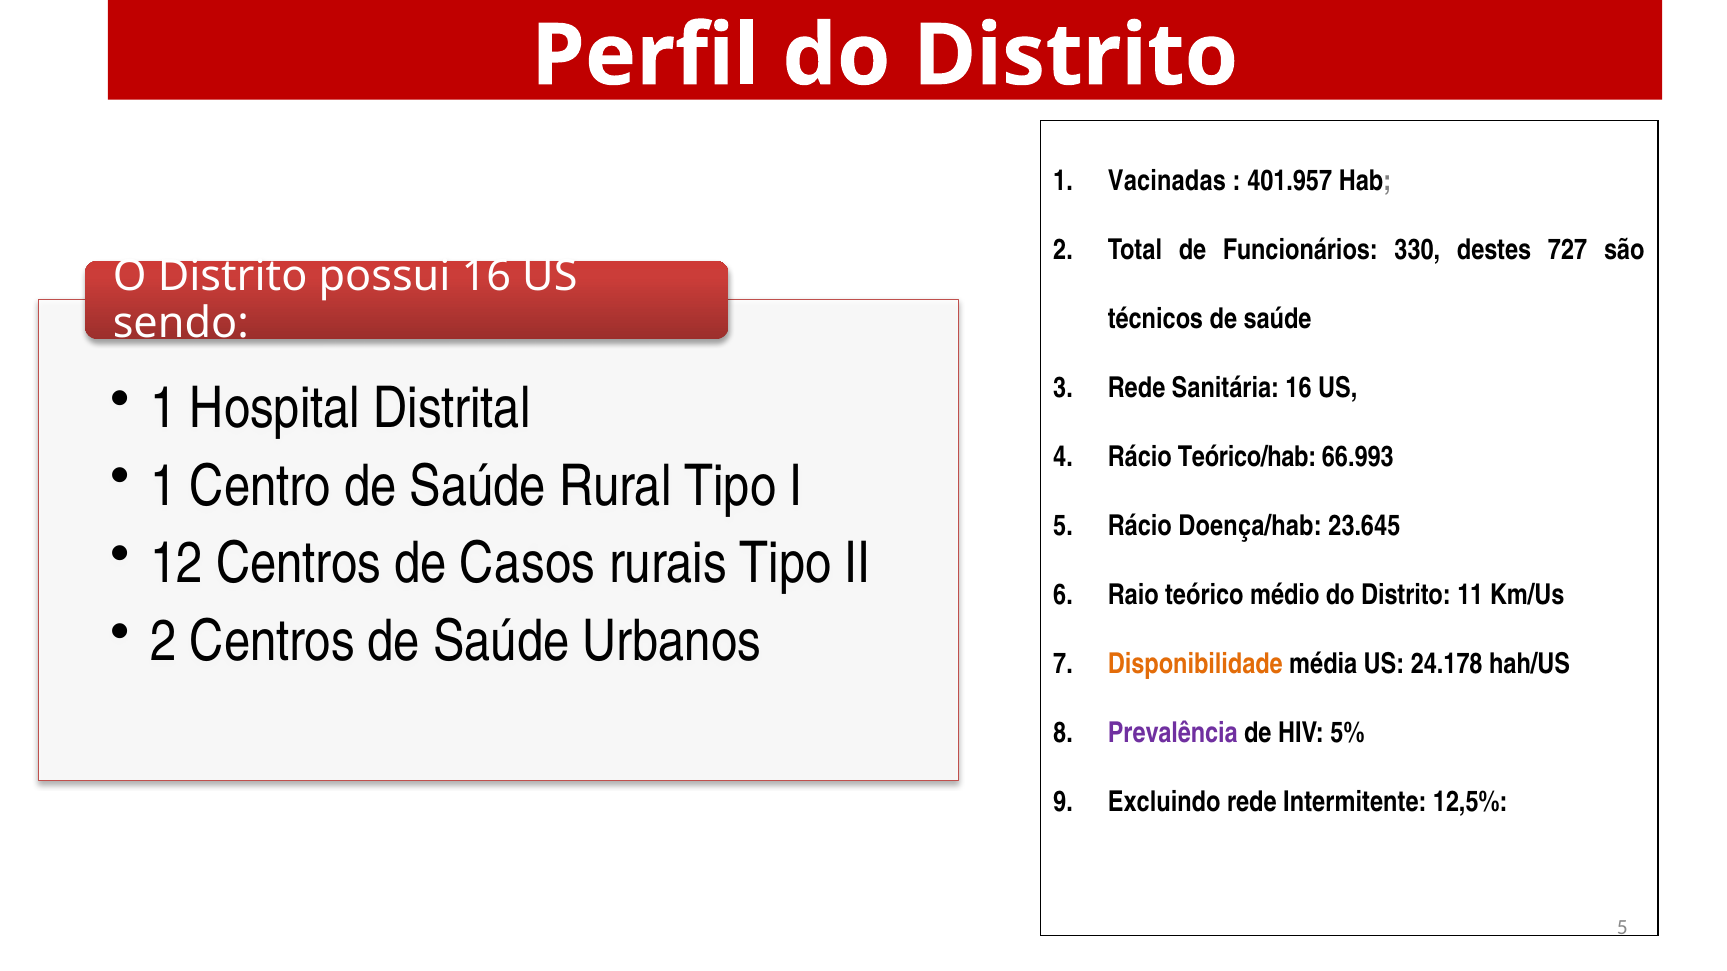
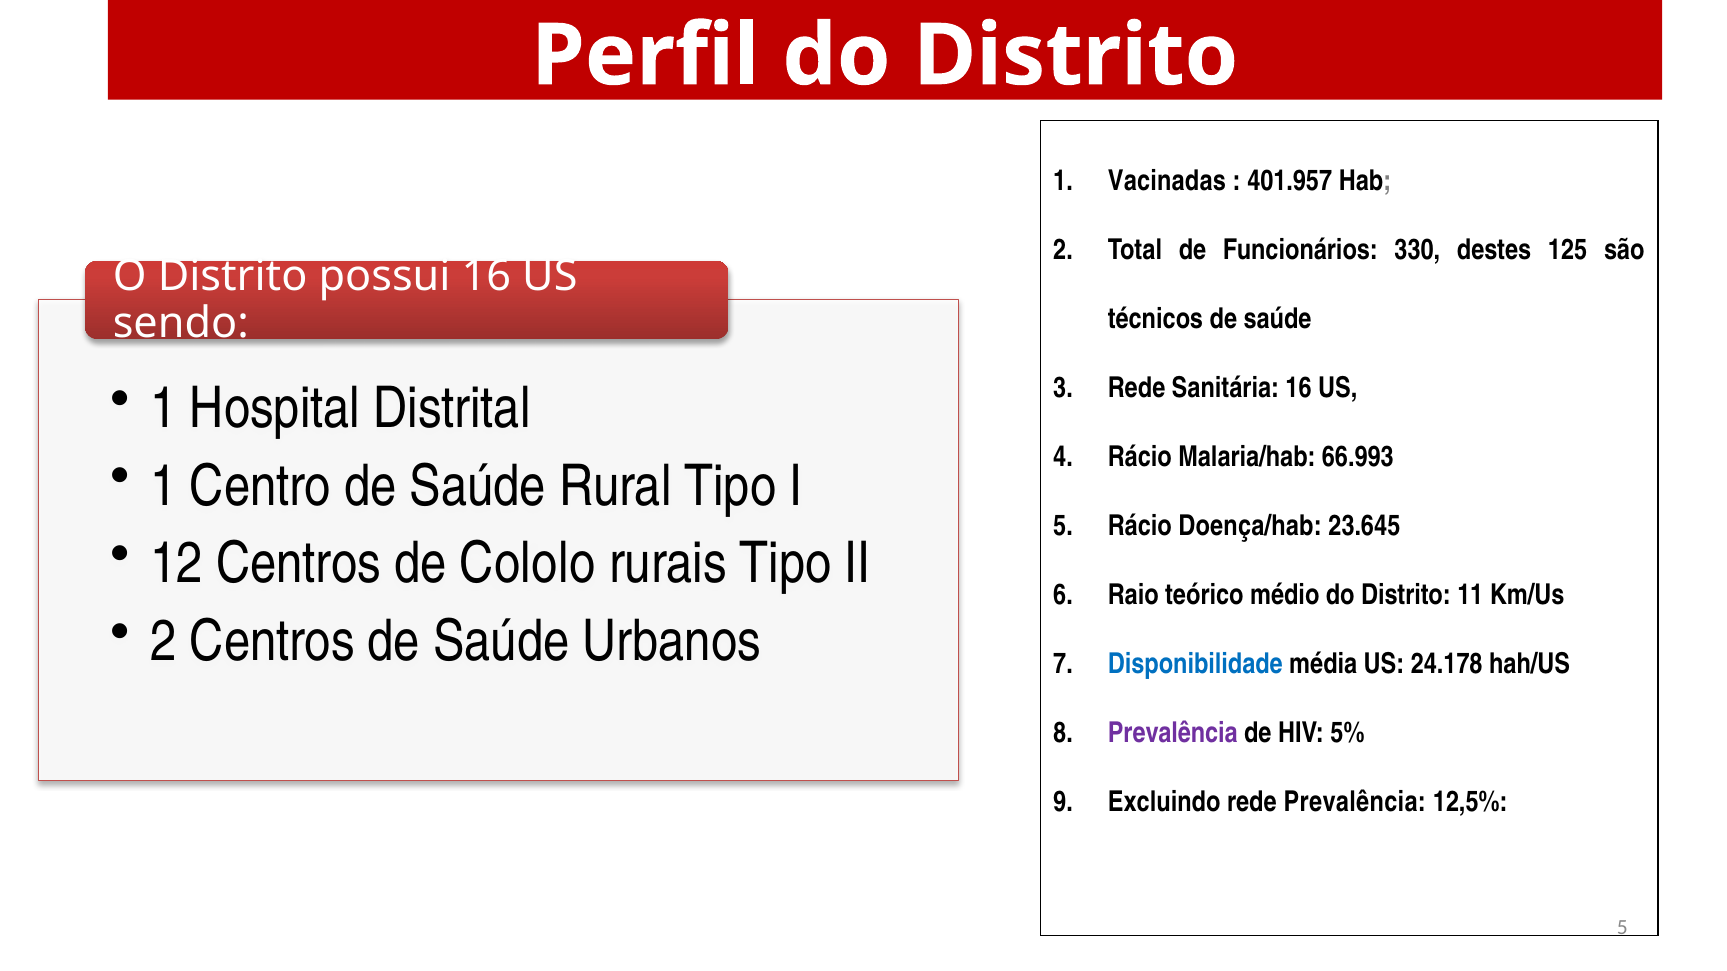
727: 727 -> 125 (1568, 250)
Teórico/hab: Teórico/hab -> Malaria/hab (1247, 457)
Casos: Casos -> Cololo (528, 564)
Disponibilidade colour: orange -> blue (1195, 664)
rede Intermitente: Intermitente -> Prevalência (1355, 802)
